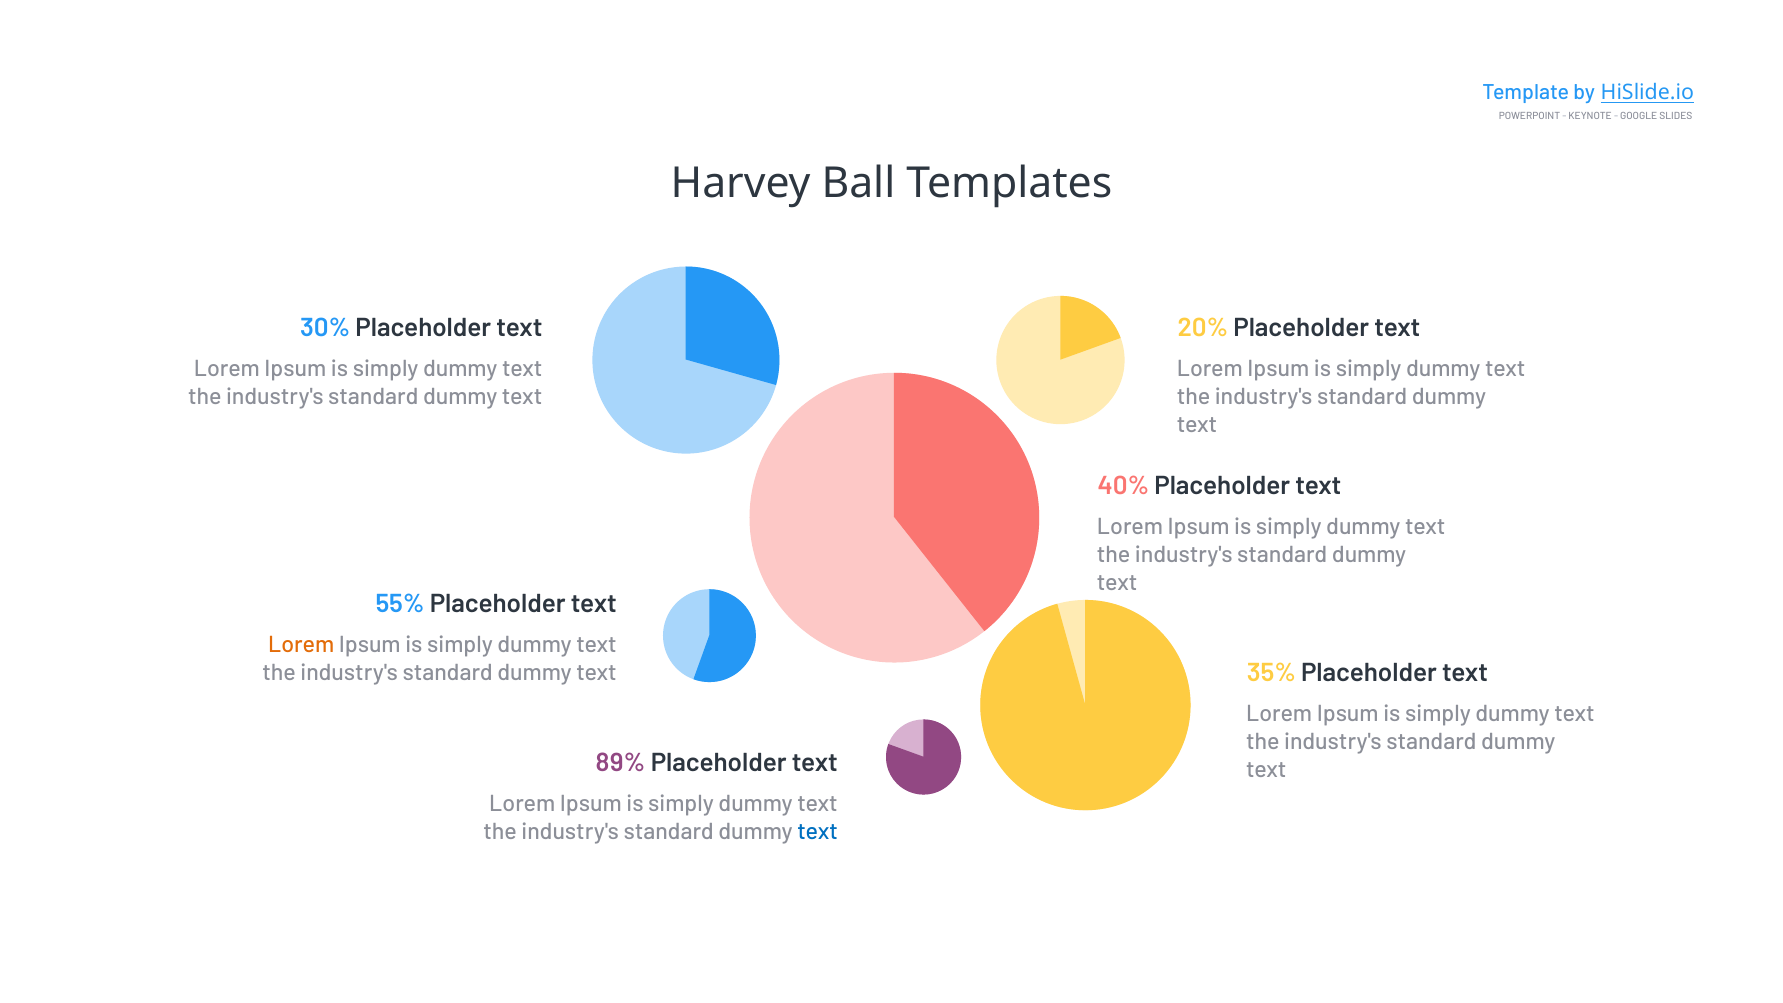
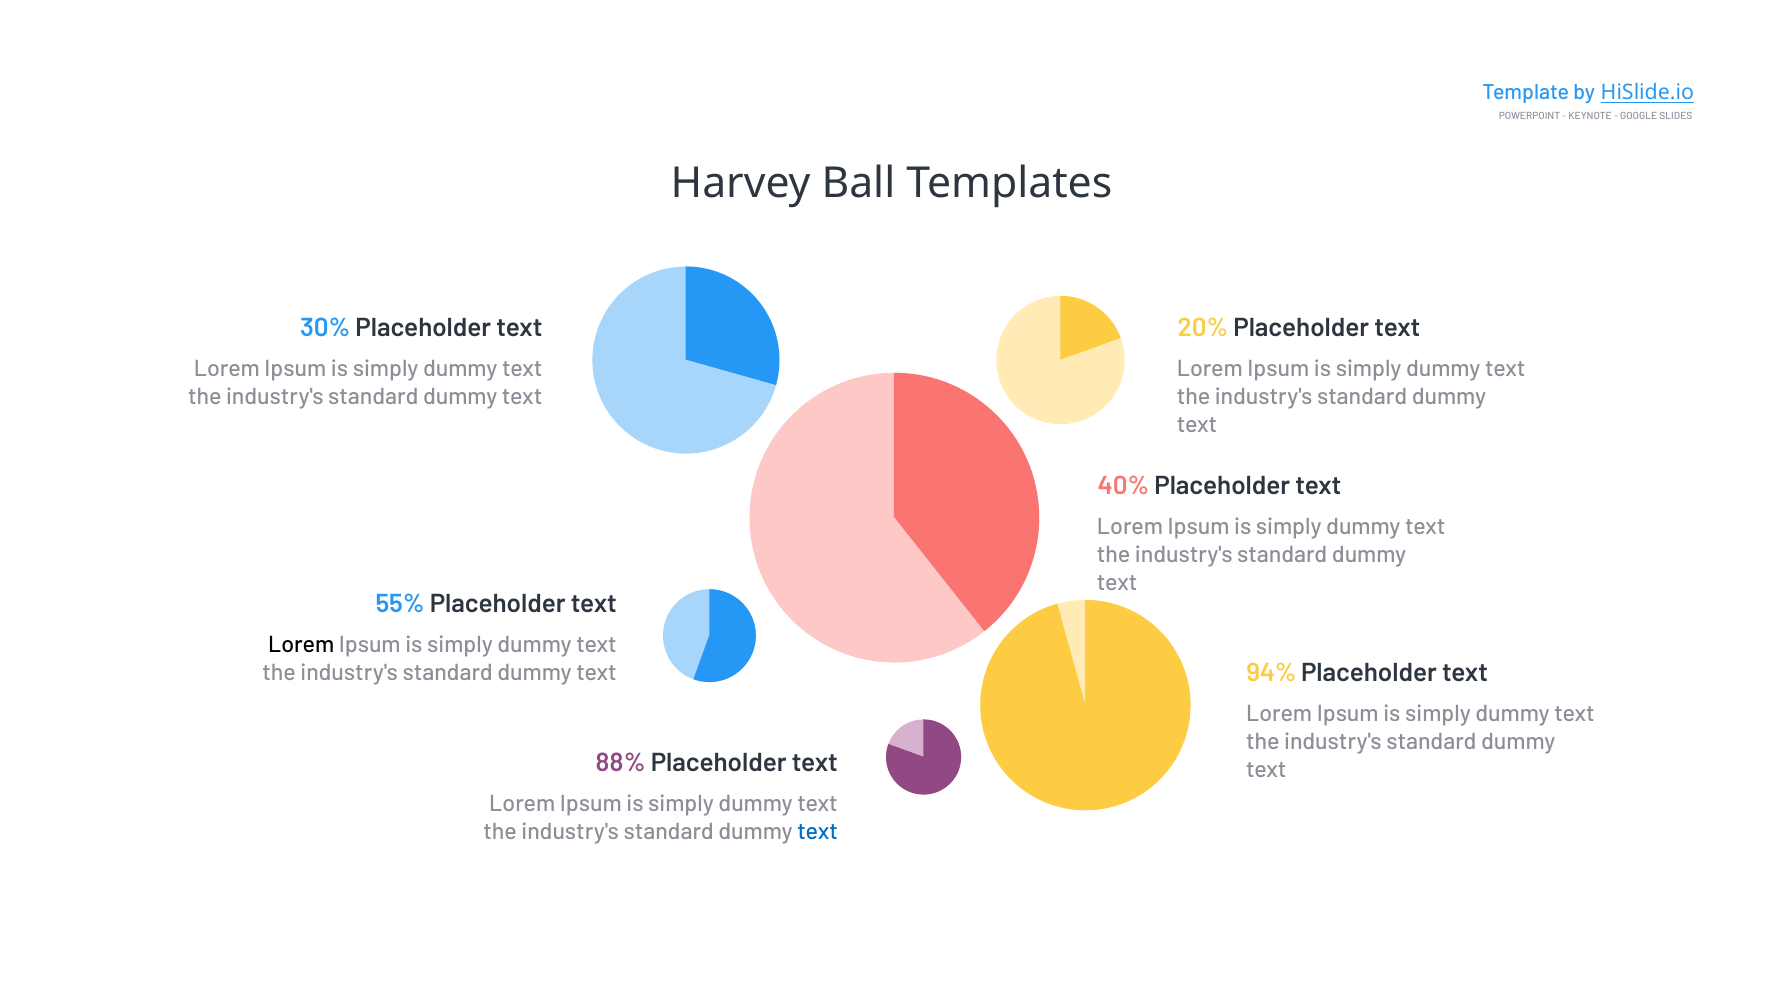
Lorem colour: orange -> black (301, 645)
35%: 35% -> 94% (1272, 673)
89%: 89% -> 88% (621, 763)
